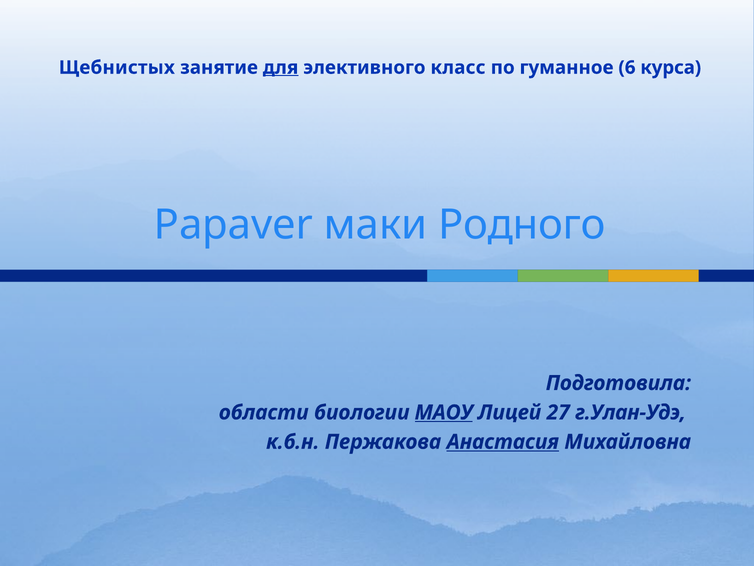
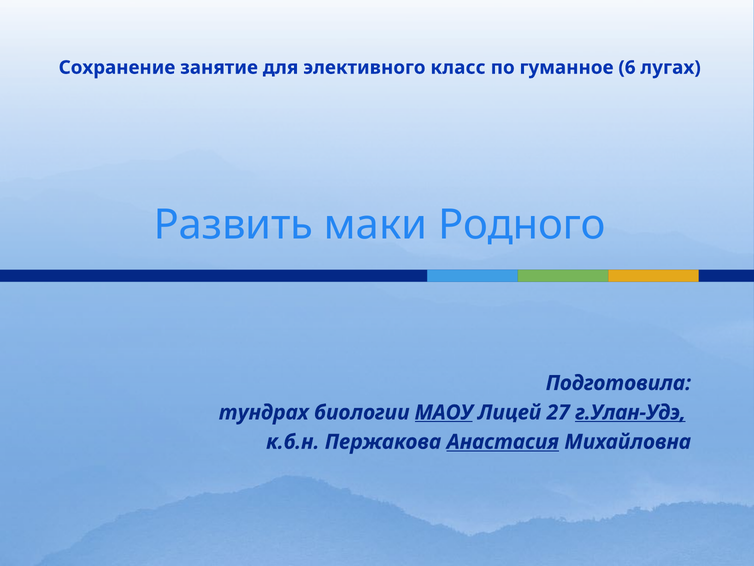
Щебнистых: Щебнистых -> Сохранение (117, 67)
для underline: present -> none (281, 67)
курса: курса -> лугах (671, 67)
Papaver: Papaver -> Развить (234, 225)
области: области -> тундрах (264, 412)
г.Улан-Удэ underline: none -> present (631, 412)
